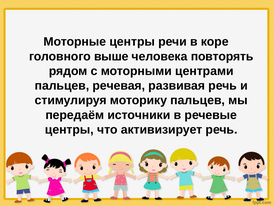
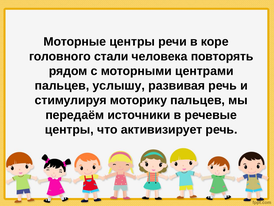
выше: выше -> стали (111, 56)
речевая: речевая -> услышу (119, 85)
